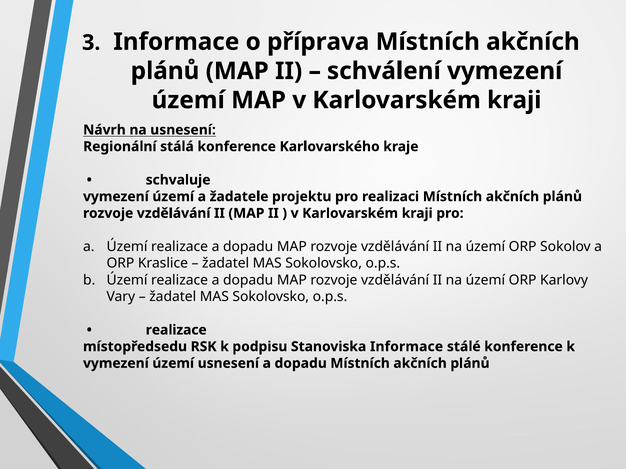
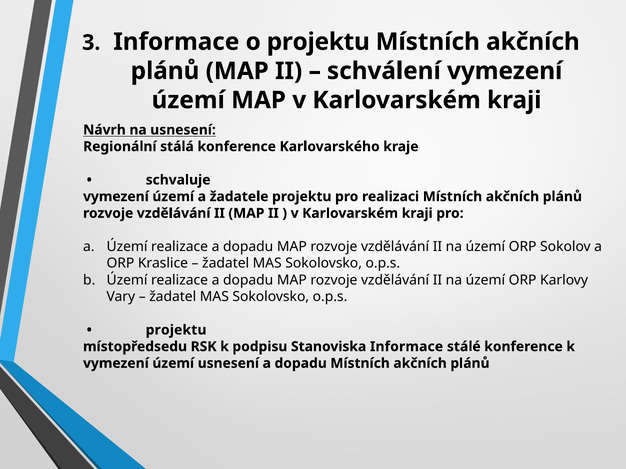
o příprava: příprava -> projektu (318, 42)
realizace: realizace -> projektu (176, 330)
